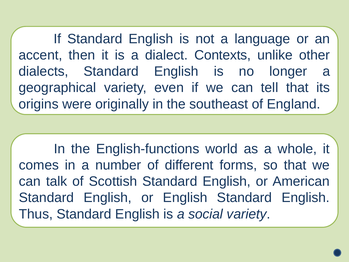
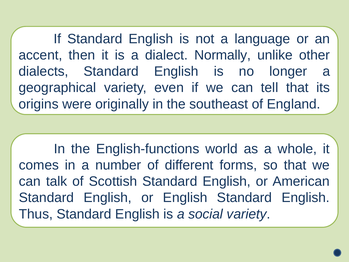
Contexts: Contexts -> Normally (223, 55)
